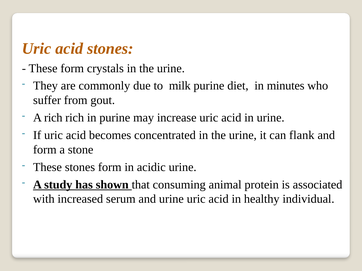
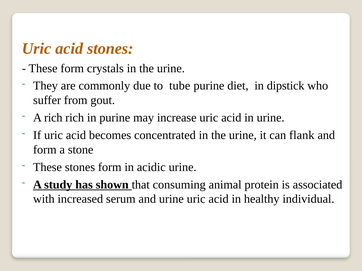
milk: milk -> tube (180, 86)
minutes: minutes -> dipstick (286, 86)
